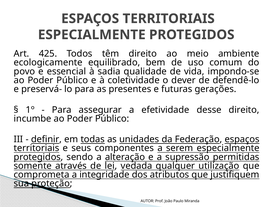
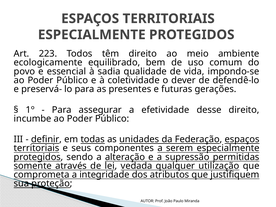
425: 425 -> 223 (48, 54)
